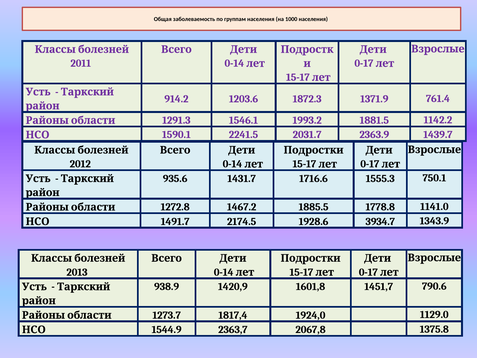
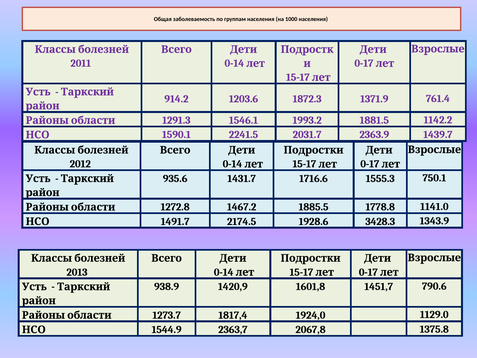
3934.7: 3934.7 -> 3428.3 (380, 221)
